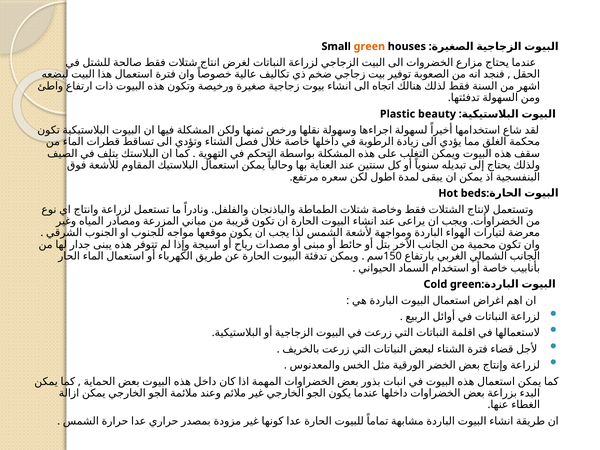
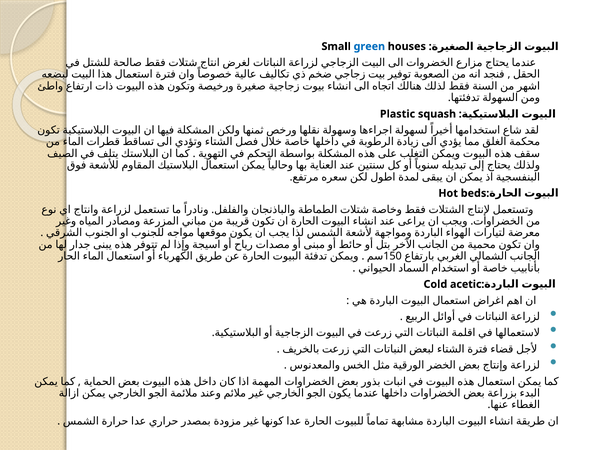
green colour: orange -> blue (369, 46)
beauty: beauty -> squash (437, 114)
green: green -> acetic (466, 284)
